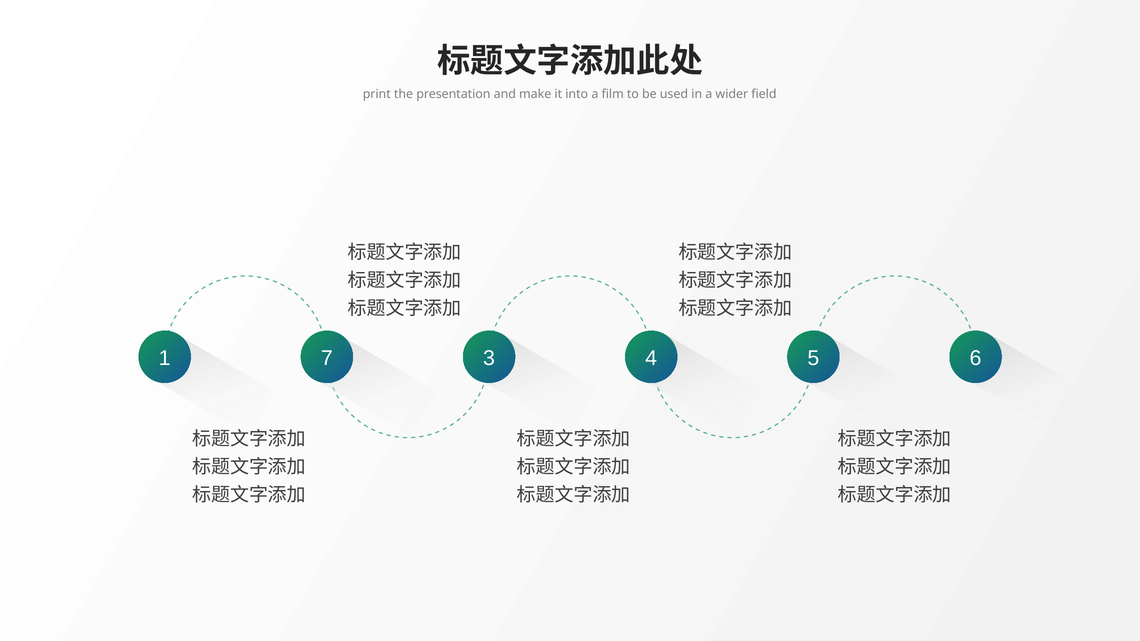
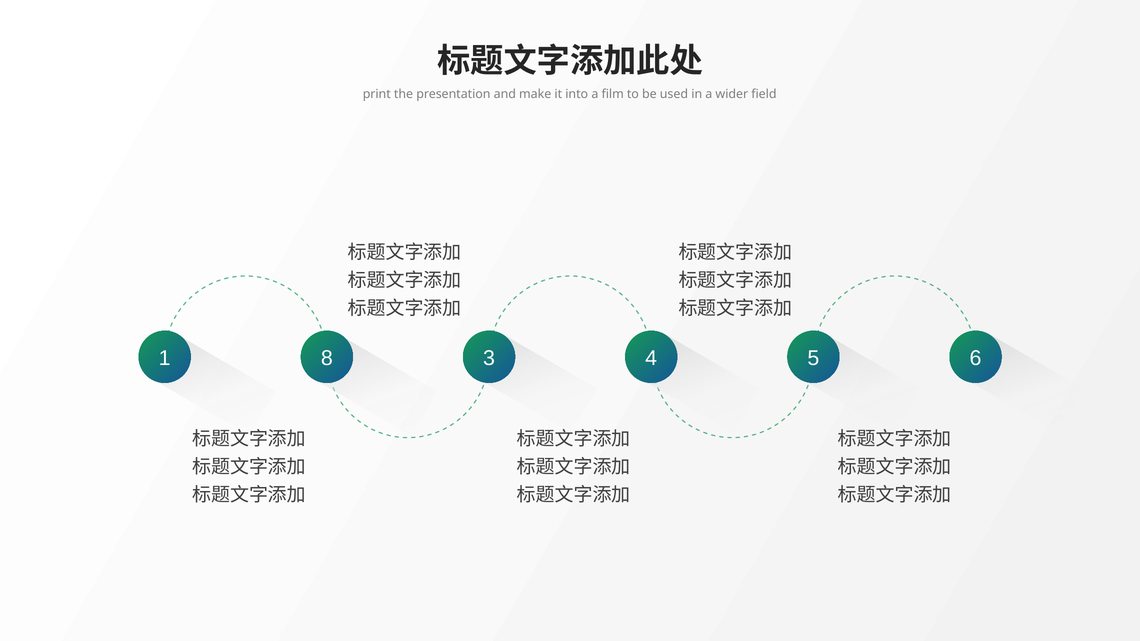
7: 7 -> 8 (327, 358)
